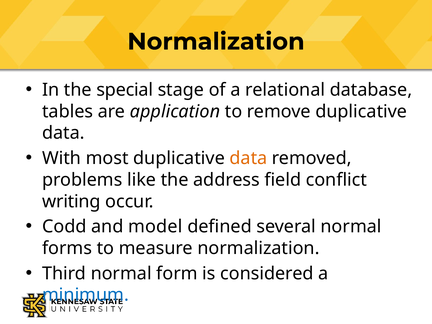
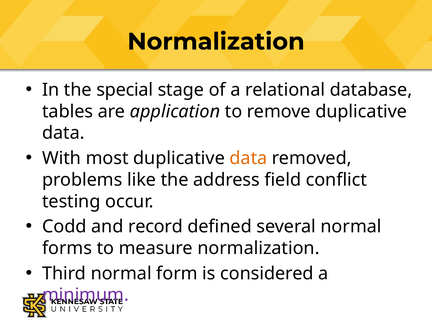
writing: writing -> testing (71, 201)
model: model -> record (156, 227)
minimum colour: blue -> purple (86, 295)
